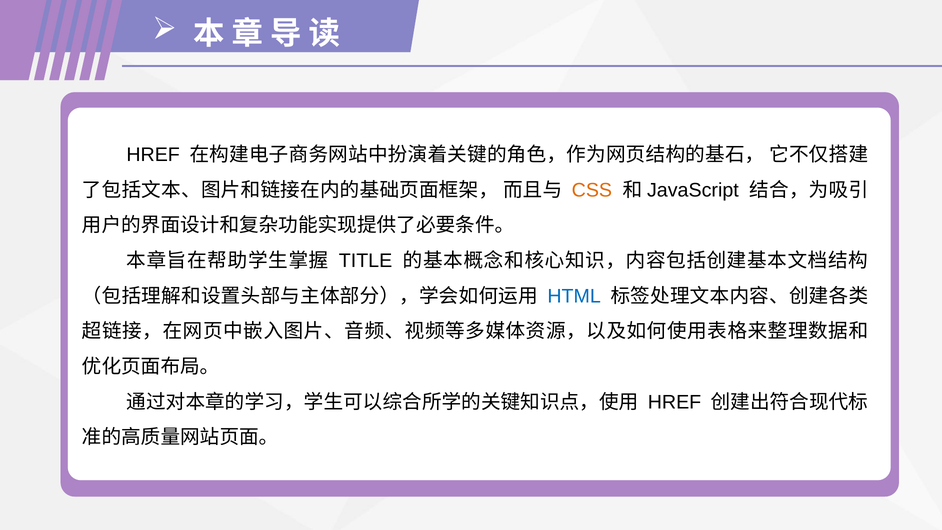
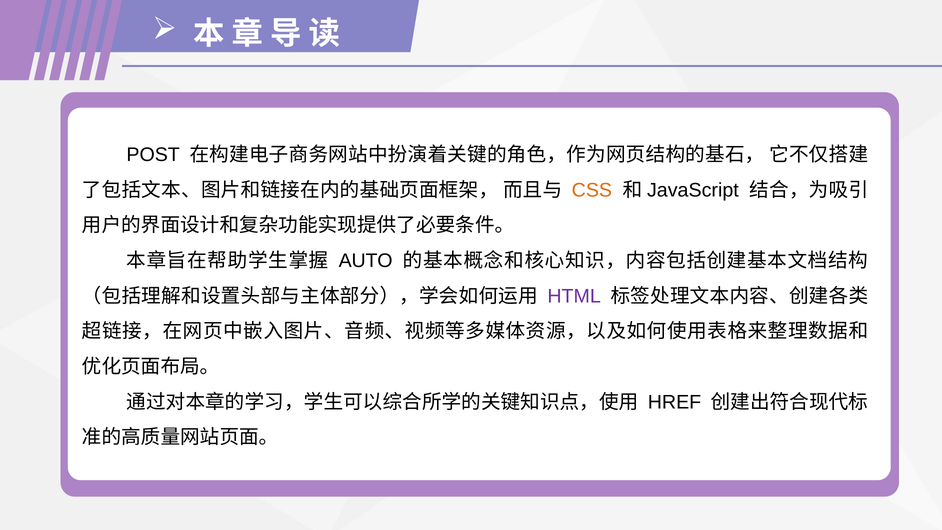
HREF: HREF -> POST (153, 155)
TITLE: TITLE -> AUTO (366, 261)
HTML colour: blue -> purple (574, 296)
